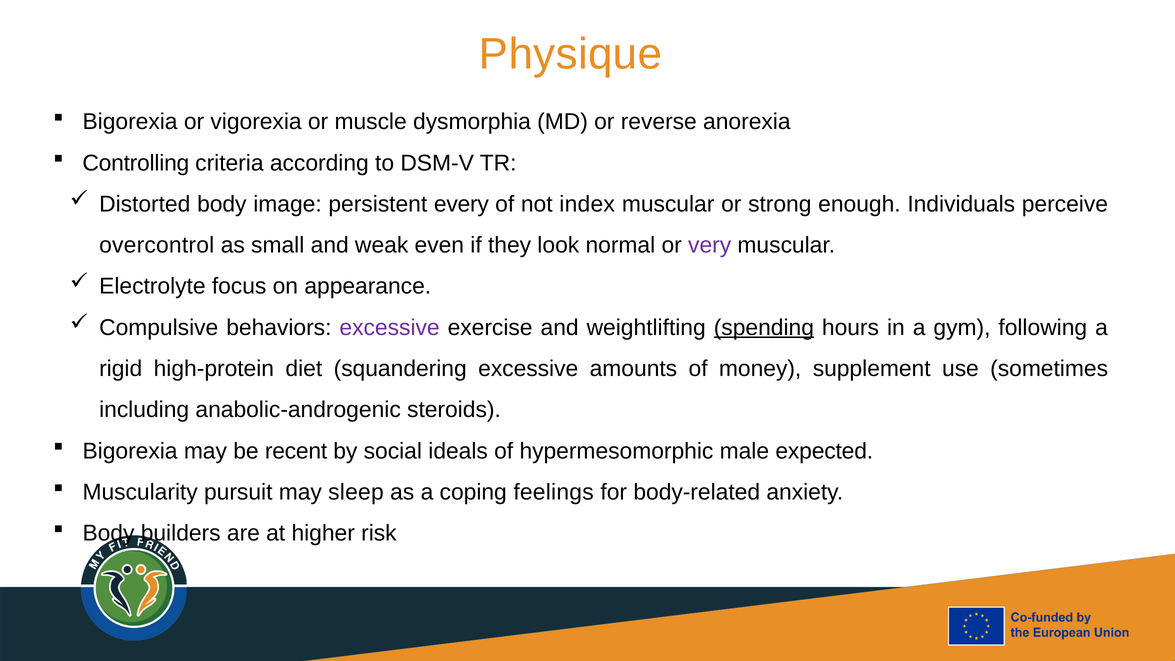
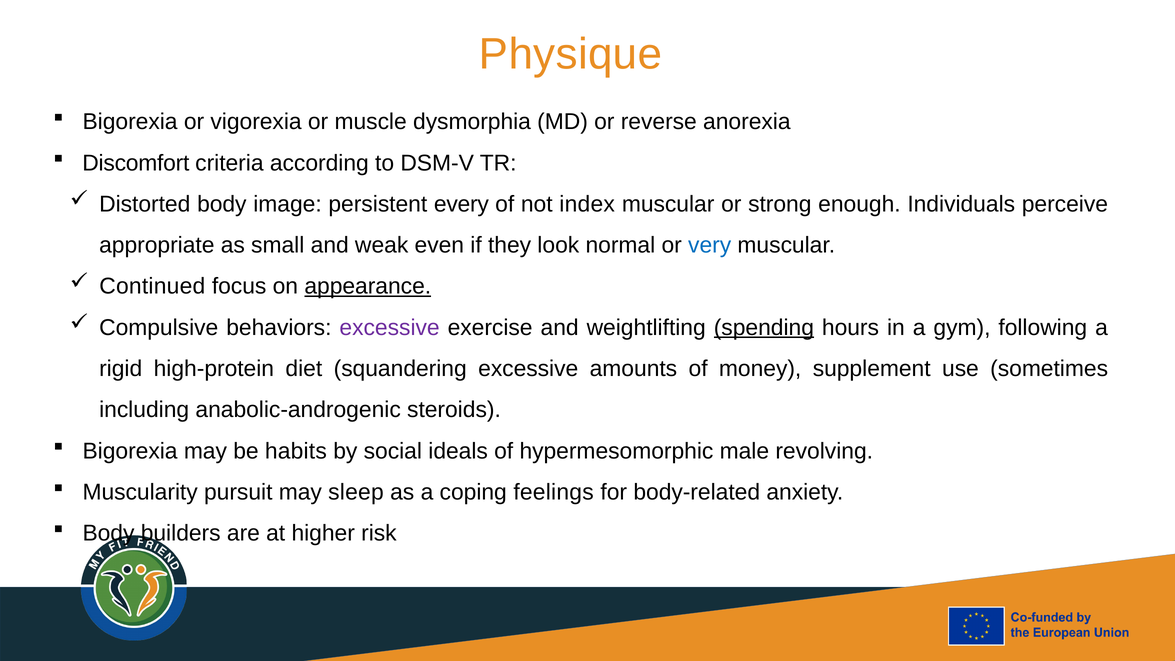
Controlling: Controlling -> Discomfort (136, 163)
overcontrol: overcontrol -> appropriate (157, 245)
very colour: purple -> blue (710, 245)
Electrolyte: Electrolyte -> Continued (152, 286)
appearance underline: none -> present (368, 286)
recent: recent -> habits (296, 451)
expected: expected -> revolving (824, 451)
